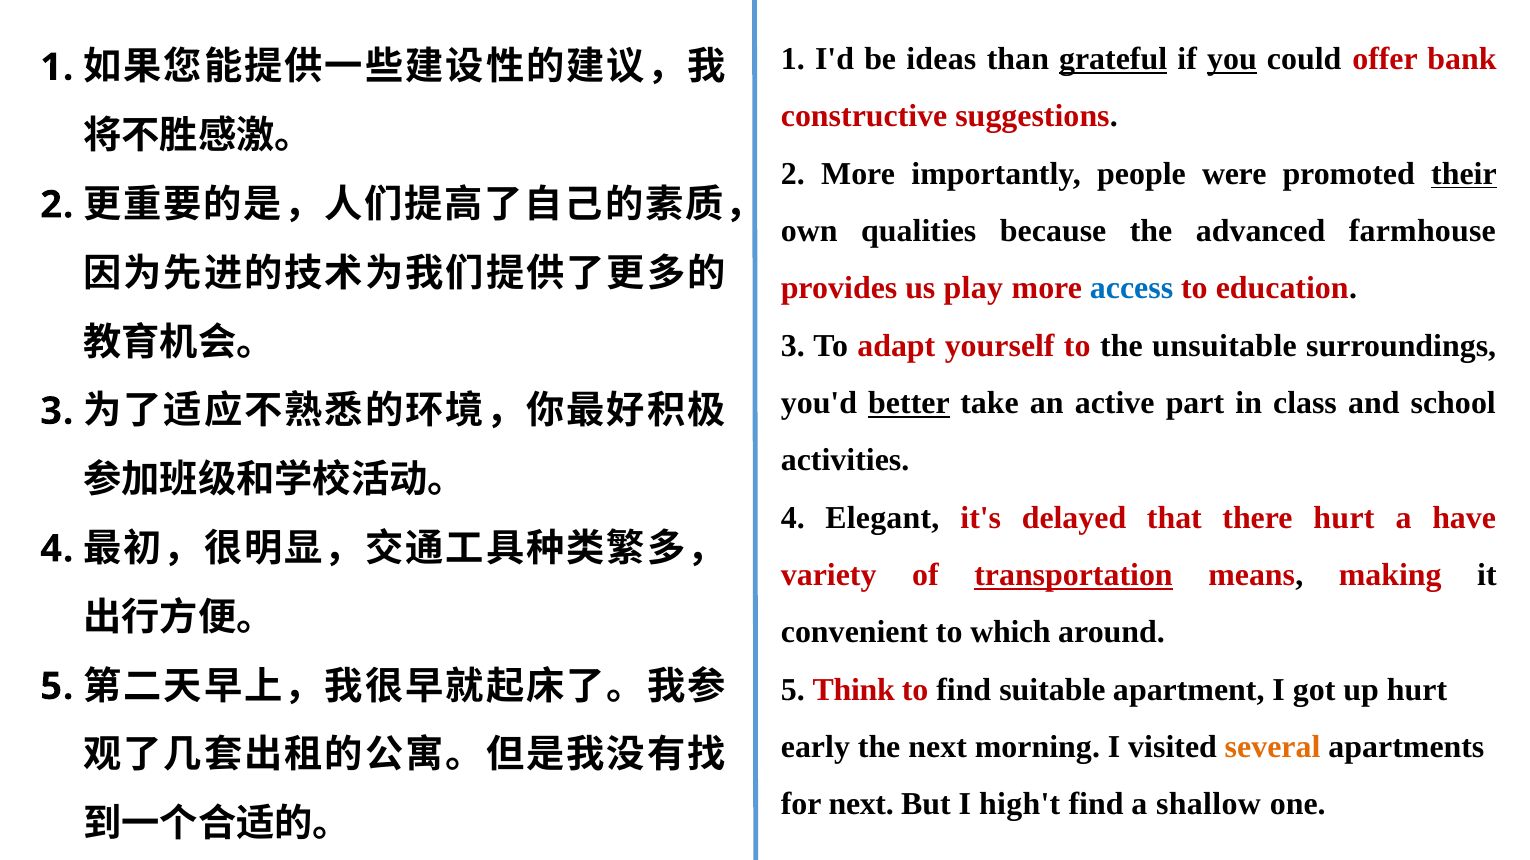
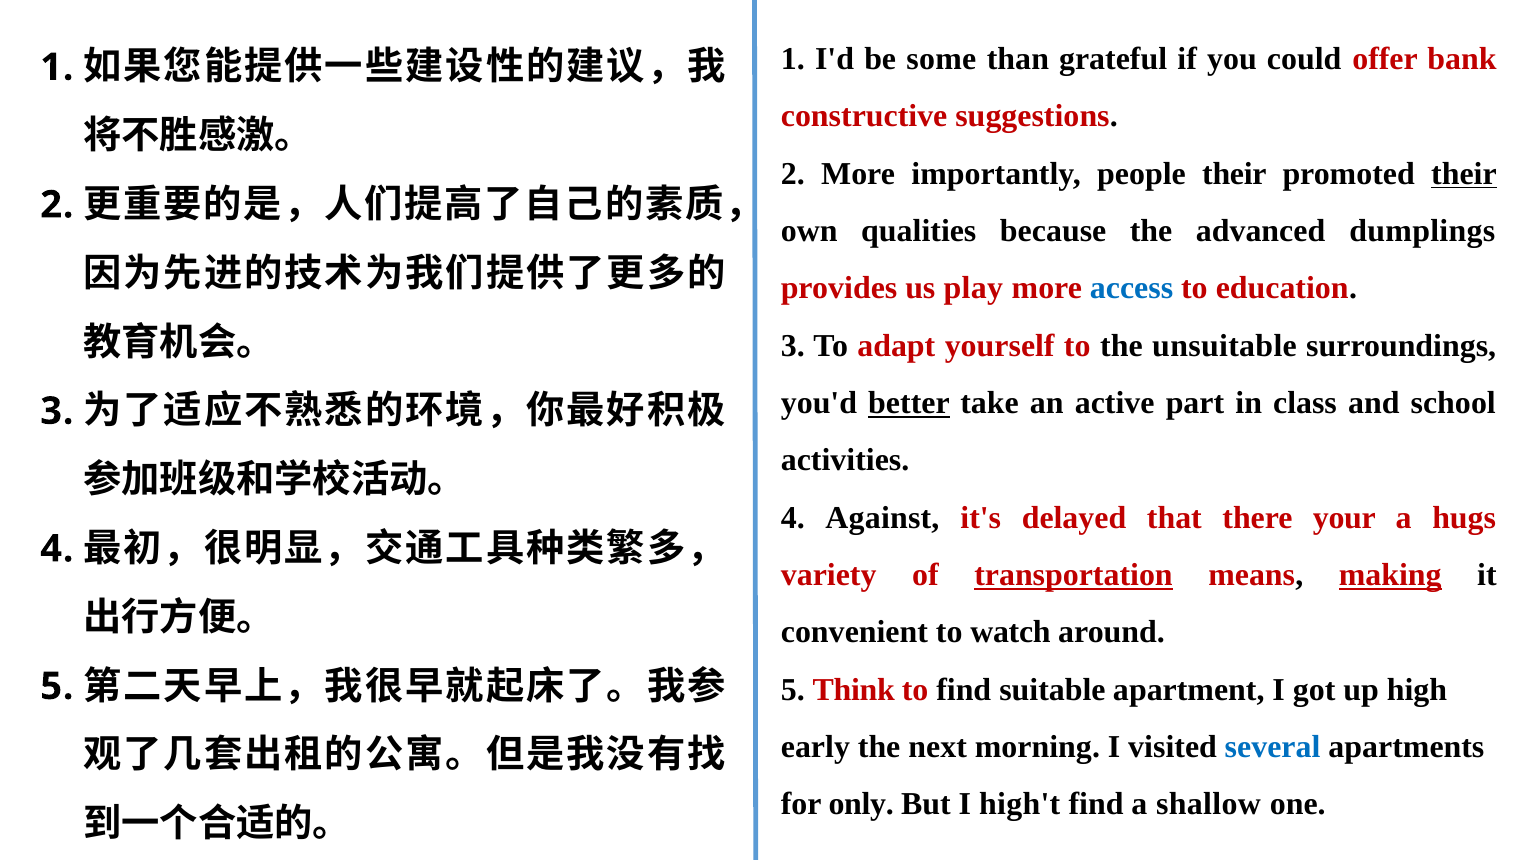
ideas: ideas -> some (941, 59)
grateful underline: present -> none (1113, 59)
you underline: present -> none (1232, 59)
people were: were -> their (1234, 174)
farmhouse: farmhouse -> dumplings (1422, 231)
Elegant: Elegant -> Against (882, 518)
there hurt: hurt -> your (1344, 518)
have: have -> hugs (1464, 518)
making underline: none -> present (1390, 576)
which: which -> watch (1010, 633)
up hurt: hurt -> high (1417, 690)
several colour: orange -> blue (1273, 748)
for next: next -> only (861, 805)
